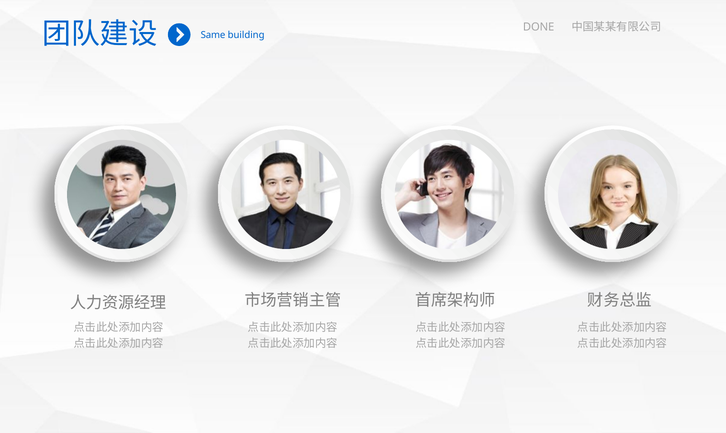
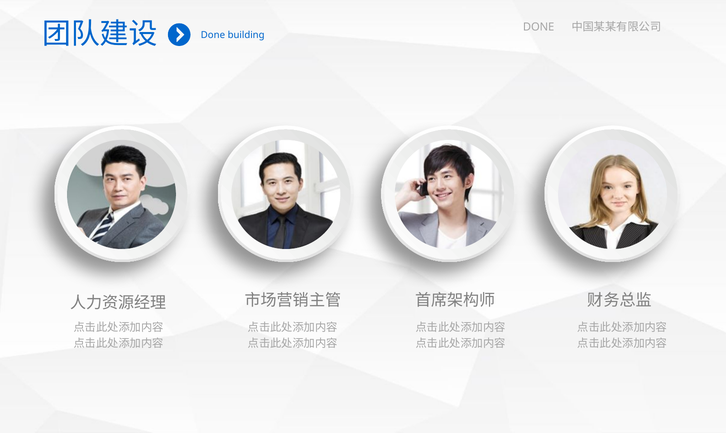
Same: Same -> Done (213, 35)
